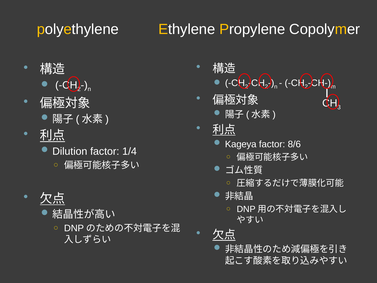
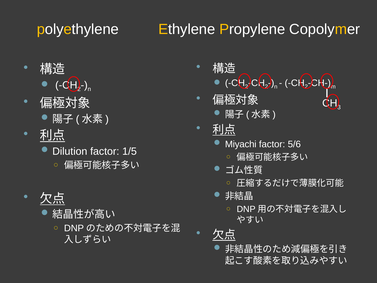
Kageya: Kageya -> Miyachi (241, 144)
8/6: 8/6 -> 5/6 (294, 144)
1/4: 1/4 -> 1/5 (130, 151)
